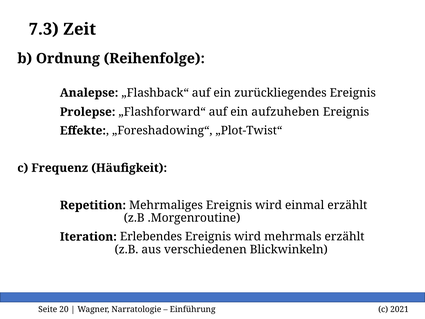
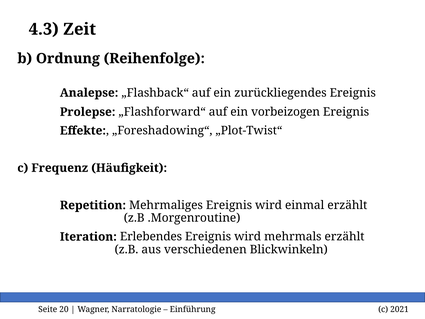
7.3: 7.3 -> 4.3 (44, 29)
aufzuheben: aufzuheben -> vorbeizogen (286, 112)
